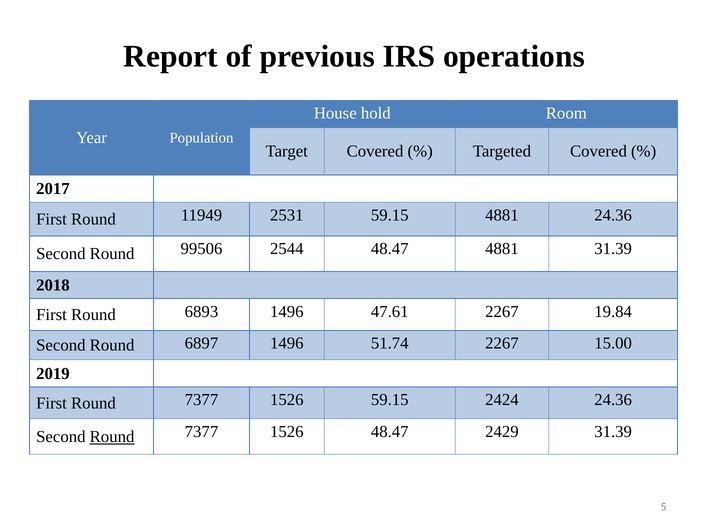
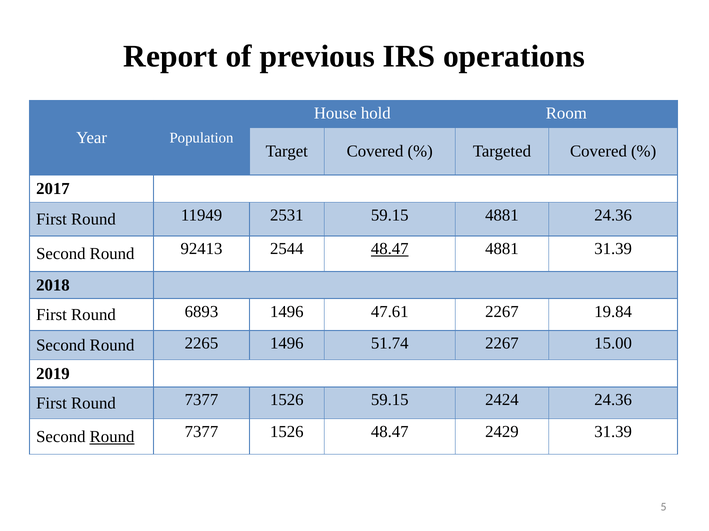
99506: 99506 -> 92413 (201, 249)
48.47 underline: none -> present (390, 249)
6897: 6897 -> 2265 (201, 344)
